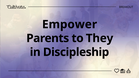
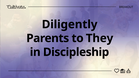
Empower: Empower -> Diligently (70, 24)
